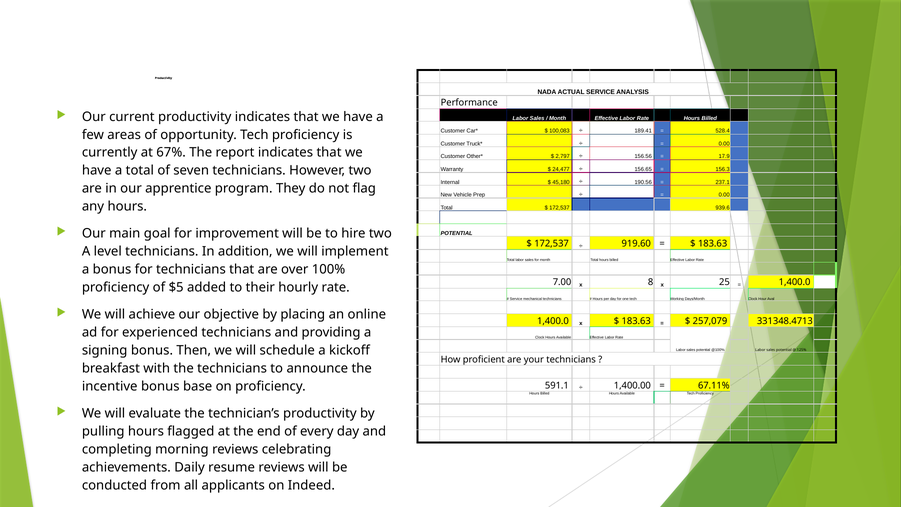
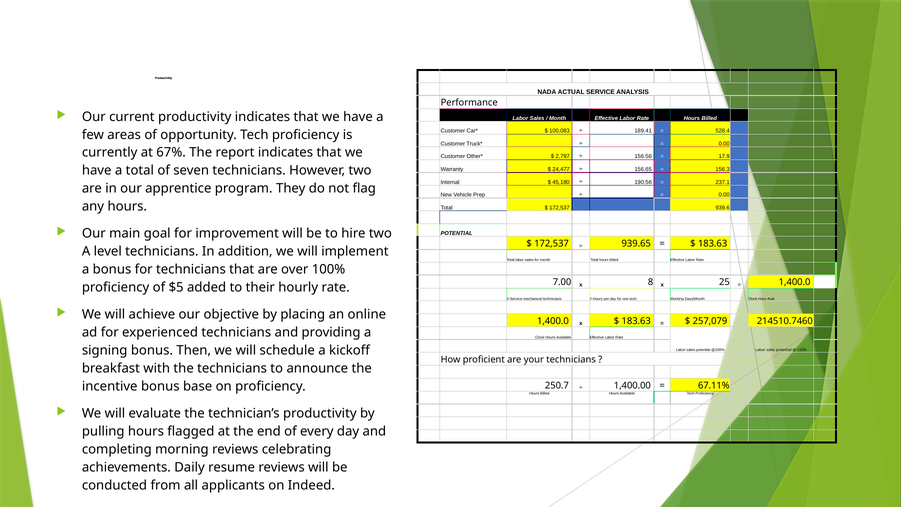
919.60: 919.60 -> 939.65 (636, 244)
331348.4713: 331348.4713 -> 214510.7460 (785, 321)
591.1: 591.1 -> 250.7 (557, 385)
